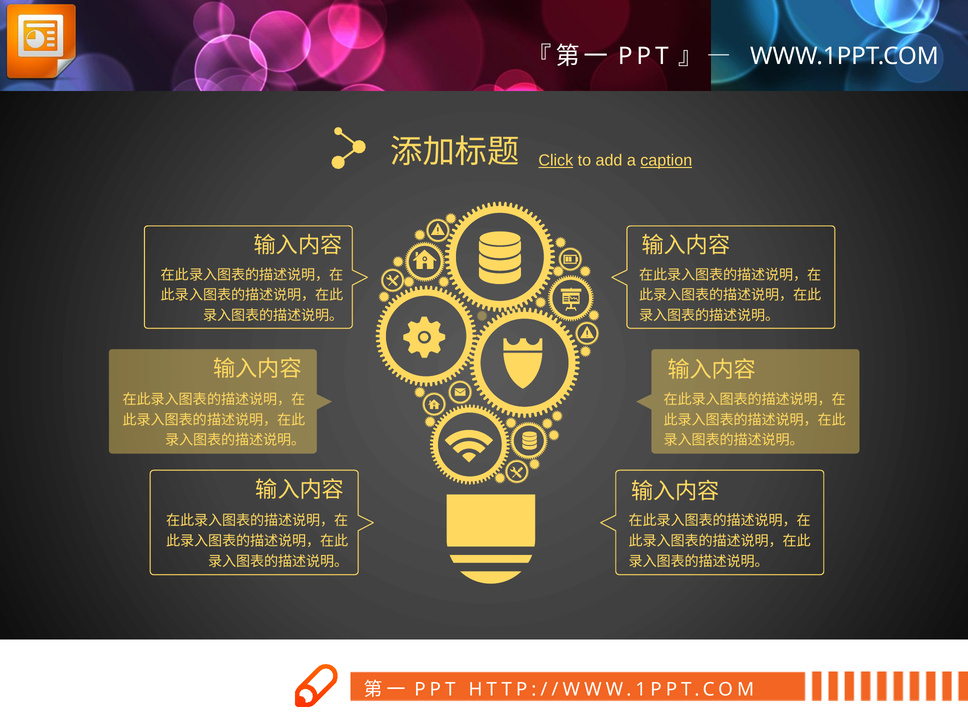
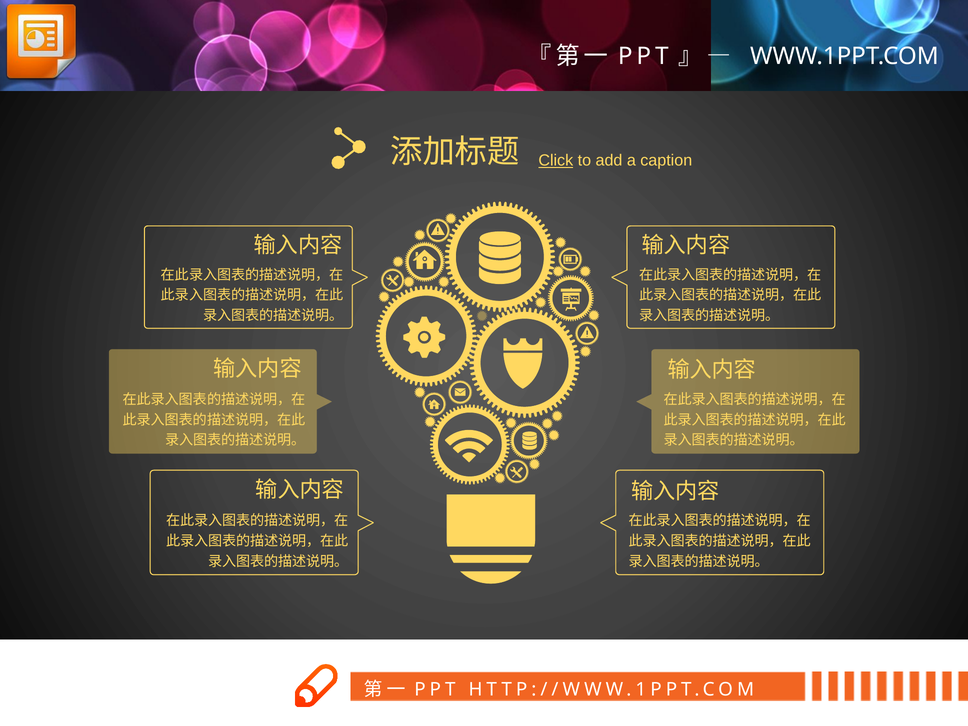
caption underline: present -> none (666, 161)
